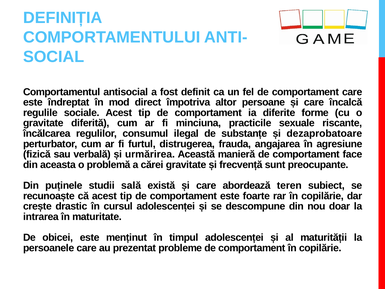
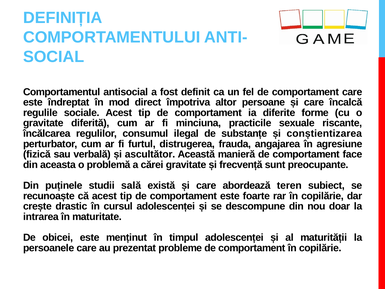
dezaprobatoare: dezaprobatoare -> conștientizarea (324, 133)
urmărirea: urmărirea -> ascultător (150, 154)
